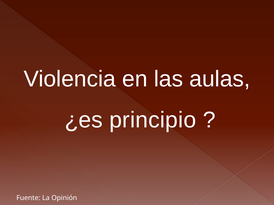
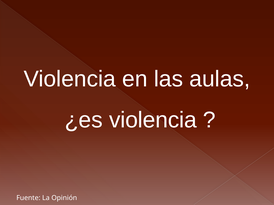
¿es principio: principio -> violencia (153, 120)
